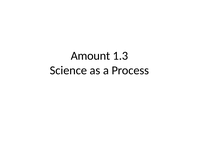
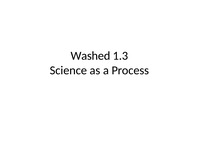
Amount: Amount -> Washed (90, 56)
